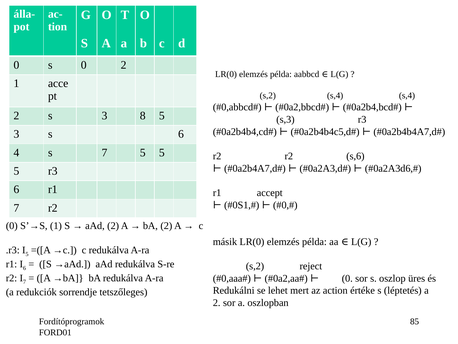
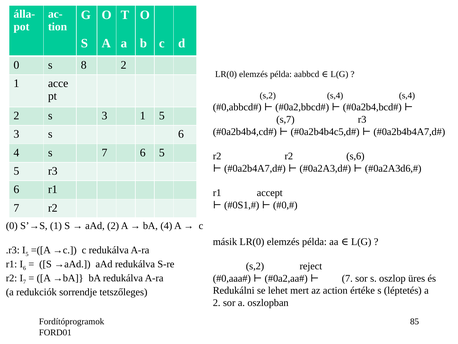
s 0: 0 -> 8 (84, 65)
3 8: 8 -> 1 (143, 116)
s,3: s,3 -> s,7 (285, 119)
7 5: 5 -> 6 (143, 152)
bA 2: 2 -> 4 (166, 225)
0: 0 -> 7 (347, 278)
